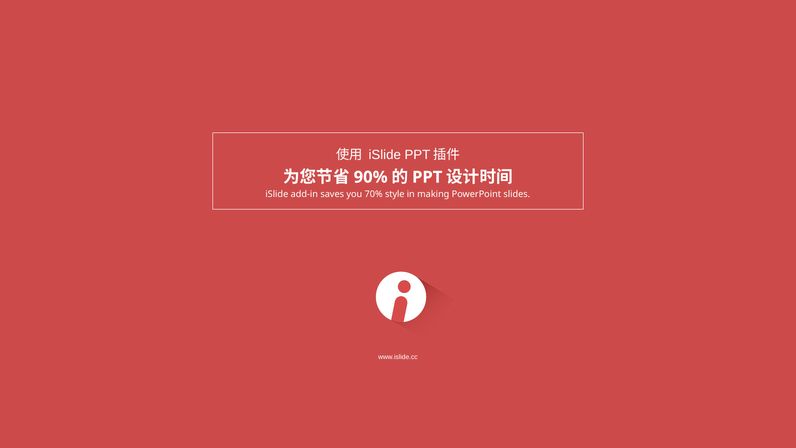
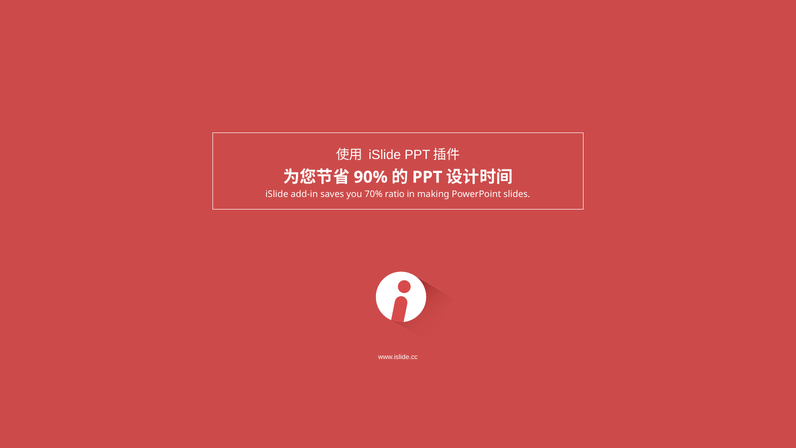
style: style -> ratio (395, 194)
